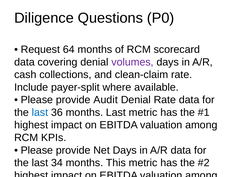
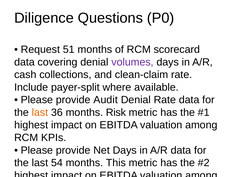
64: 64 -> 51 (69, 50)
last colour: blue -> orange (40, 113)
months Last: Last -> Risk (116, 113)
34: 34 -> 54 (57, 163)
